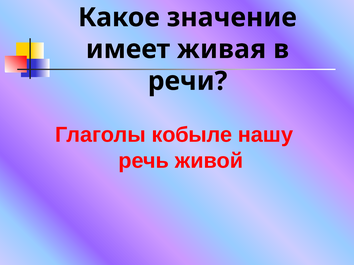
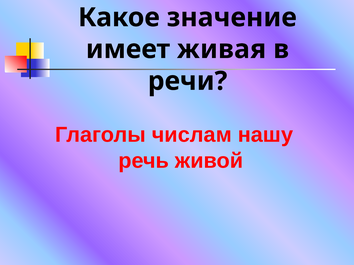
кобыле: кобыле -> числам (192, 135)
